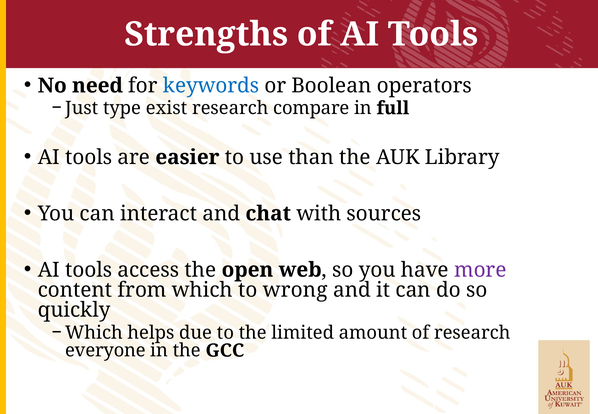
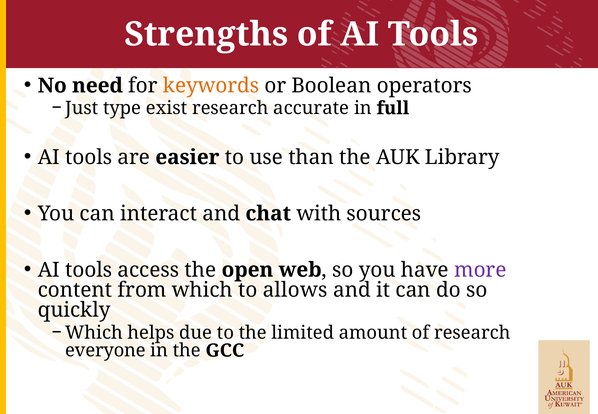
keywords colour: blue -> orange (211, 86)
compare: compare -> accurate (311, 108)
wrong: wrong -> allows (295, 290)
